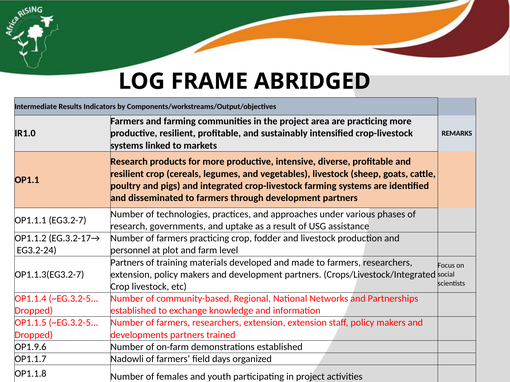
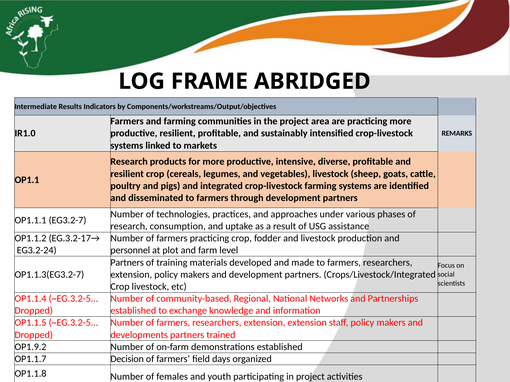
governments: governments -> consumption (178, 227)
OP1.9.6: OP1.9.6 -> OP1.9.2 (31, 347)
Nadowli: Nadowli -> Decision (127, 359)
